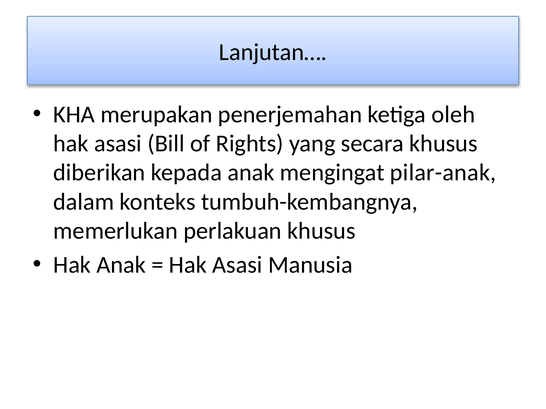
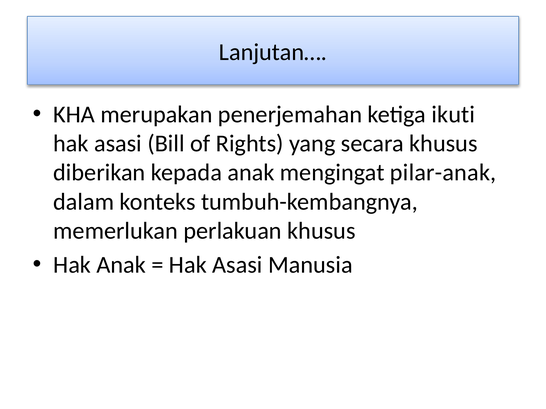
oleh: oleh -> ikuti (453, 115)
